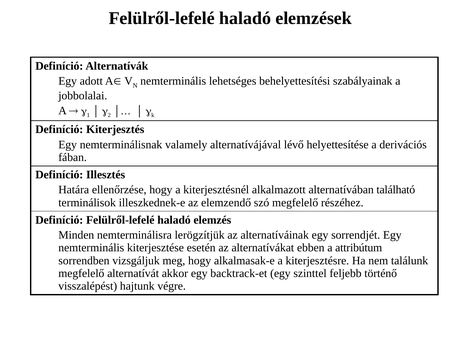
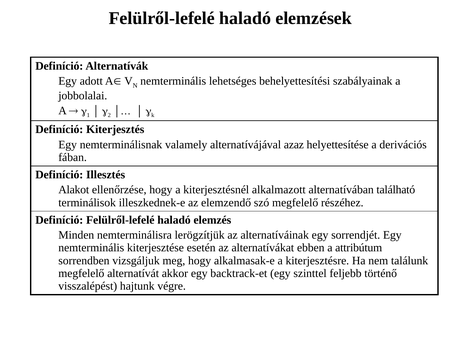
lévő: lévő -> azaz (294, 144)
Határa: Határa -> Alakot (74, 190)
